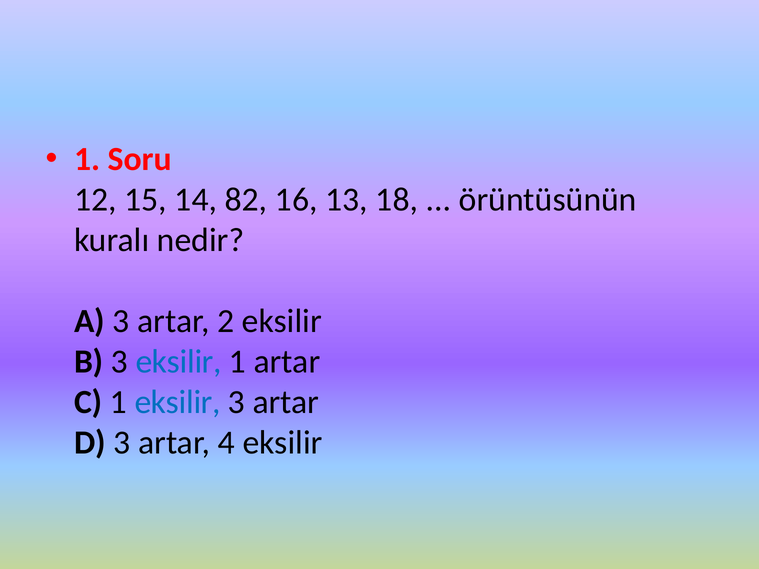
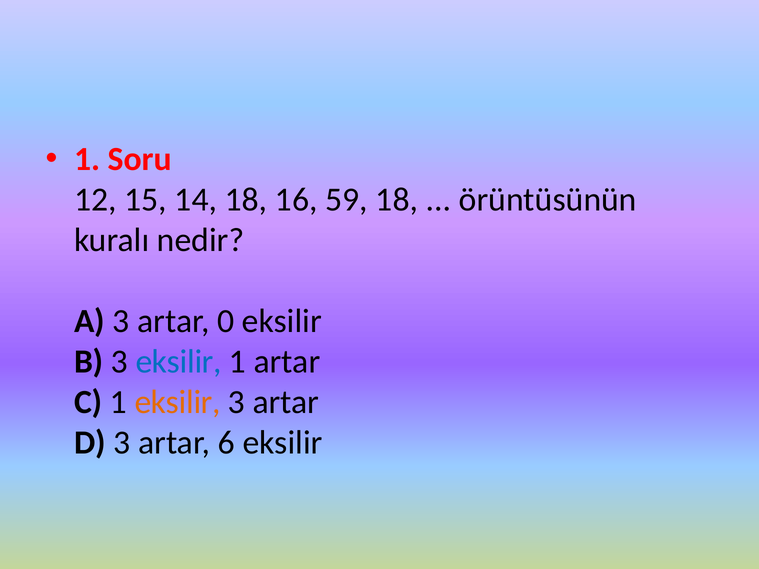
14 82: 82 -> 18 (246, 200)
13: 13 -> 59 (346, 200)
2: 2 -> 0 (226, 321)
eksilir colour: blue -> orange (178, 402)
4: 4 -> 6 (227, 443)
